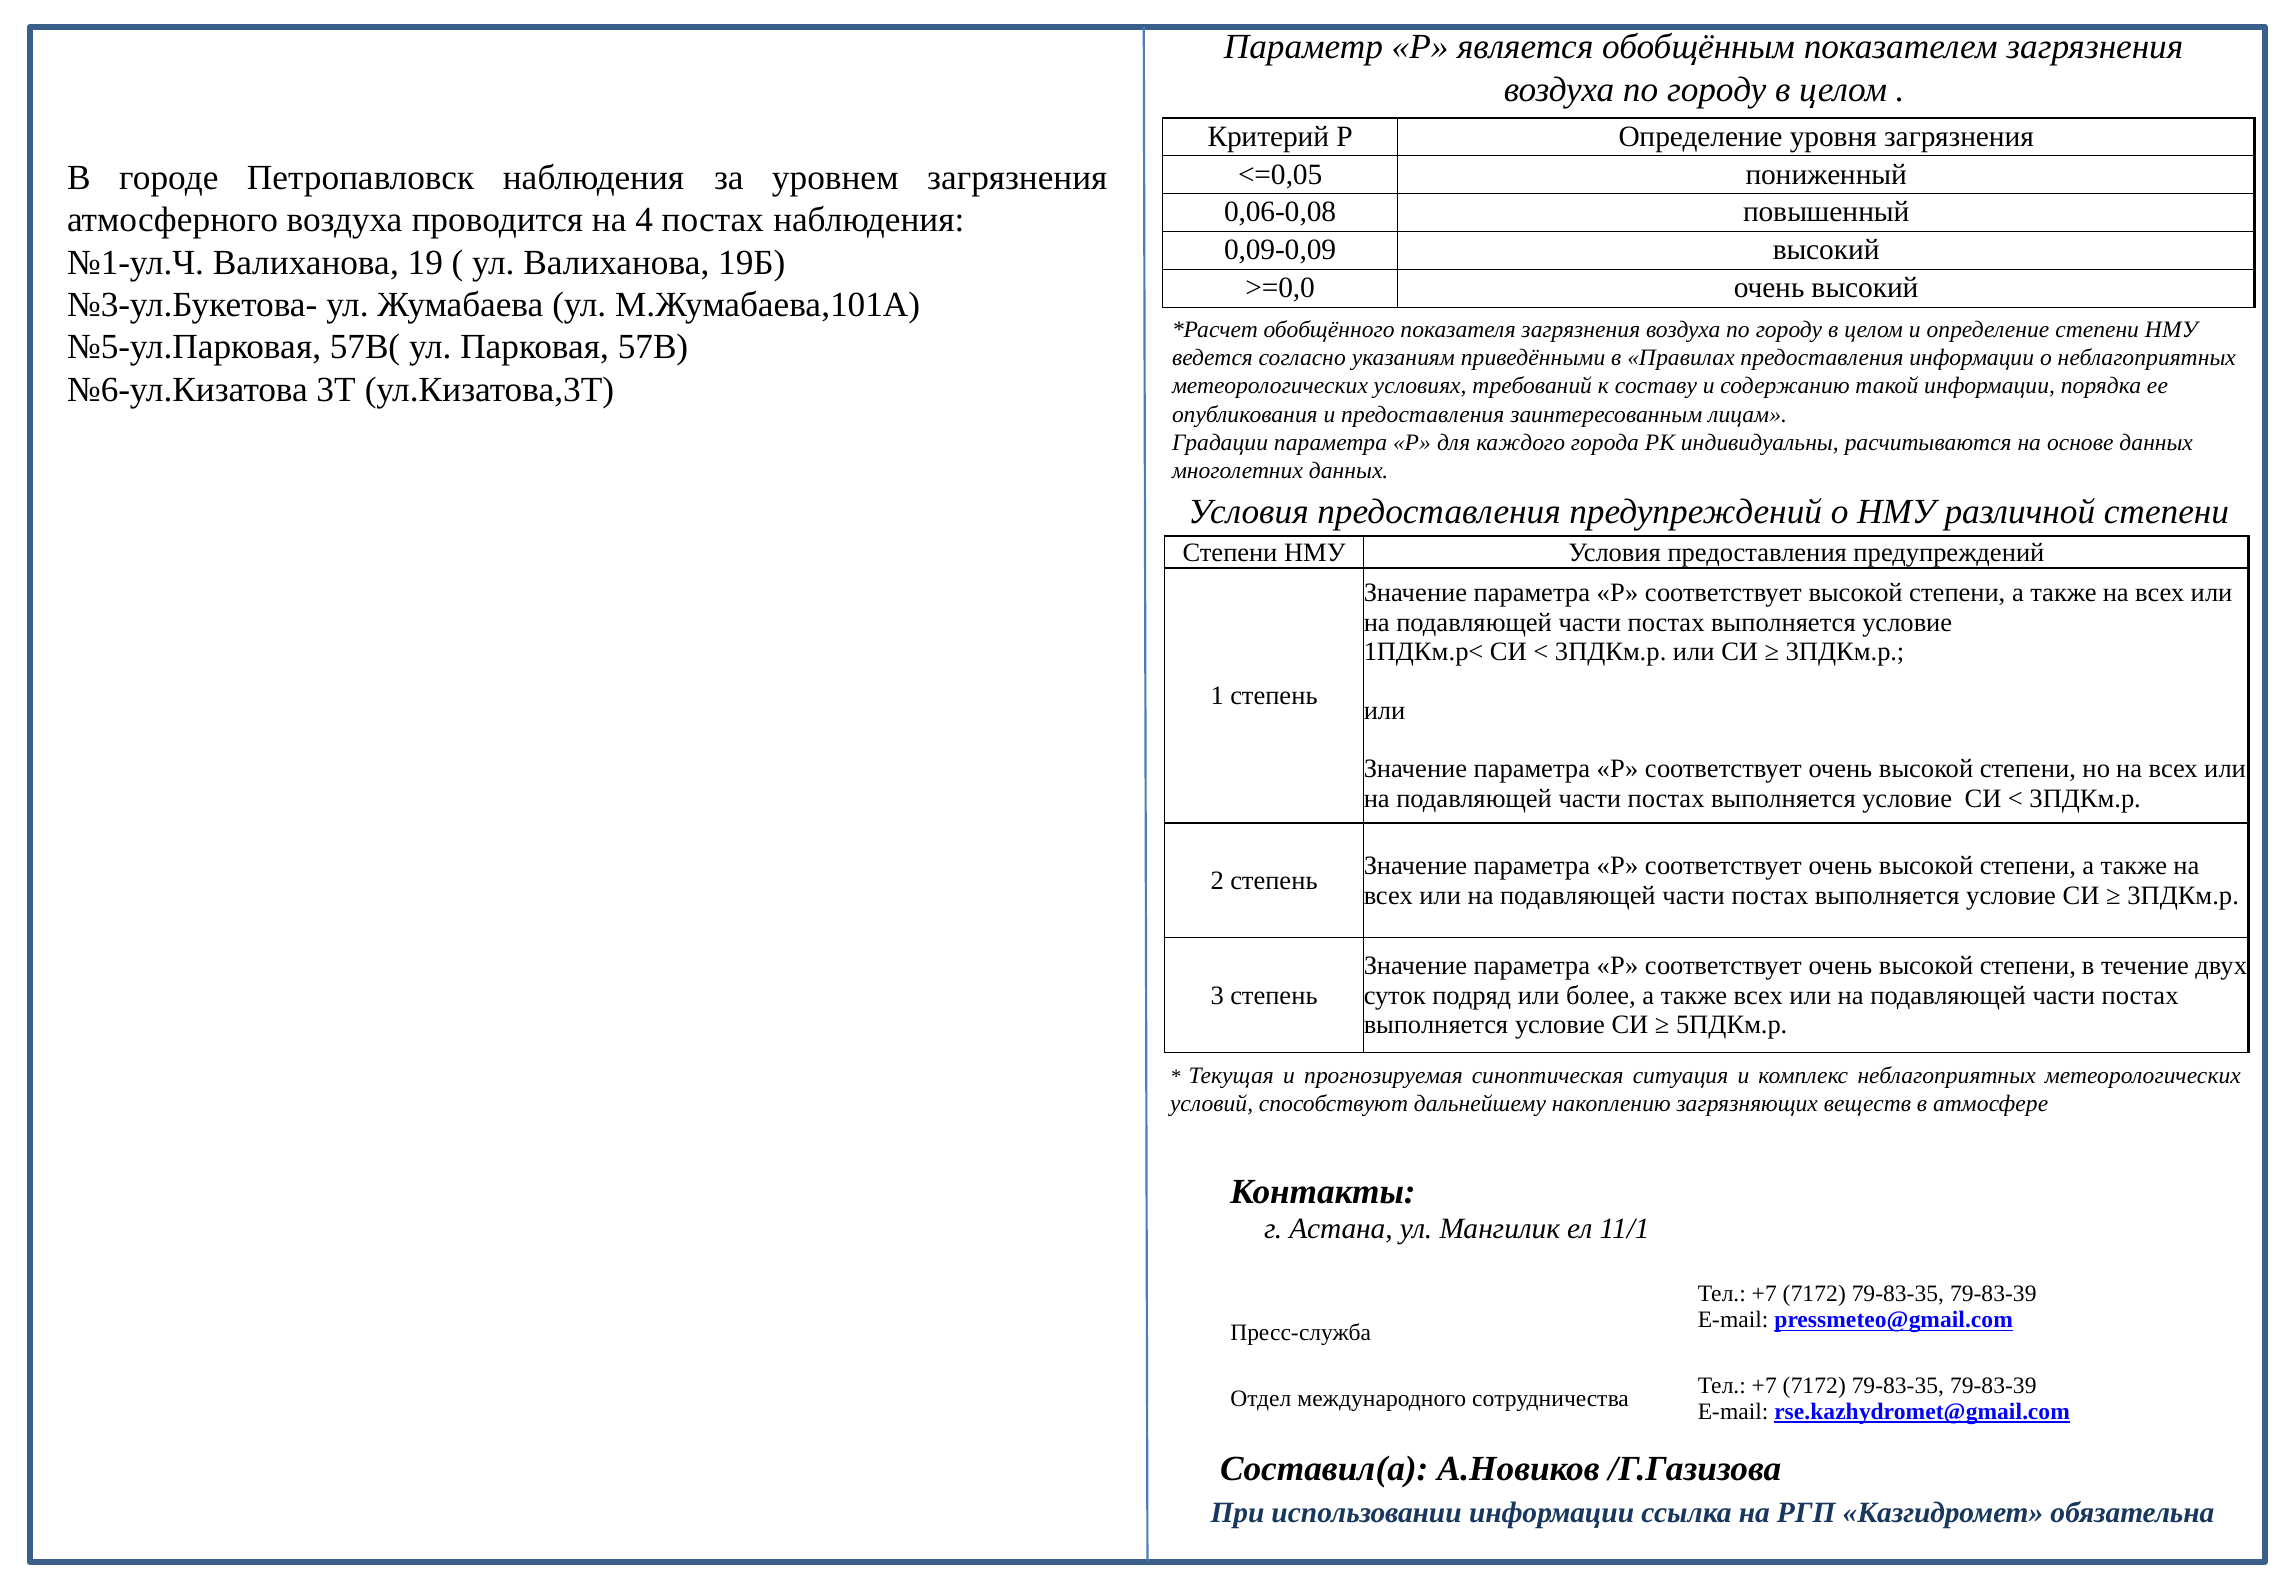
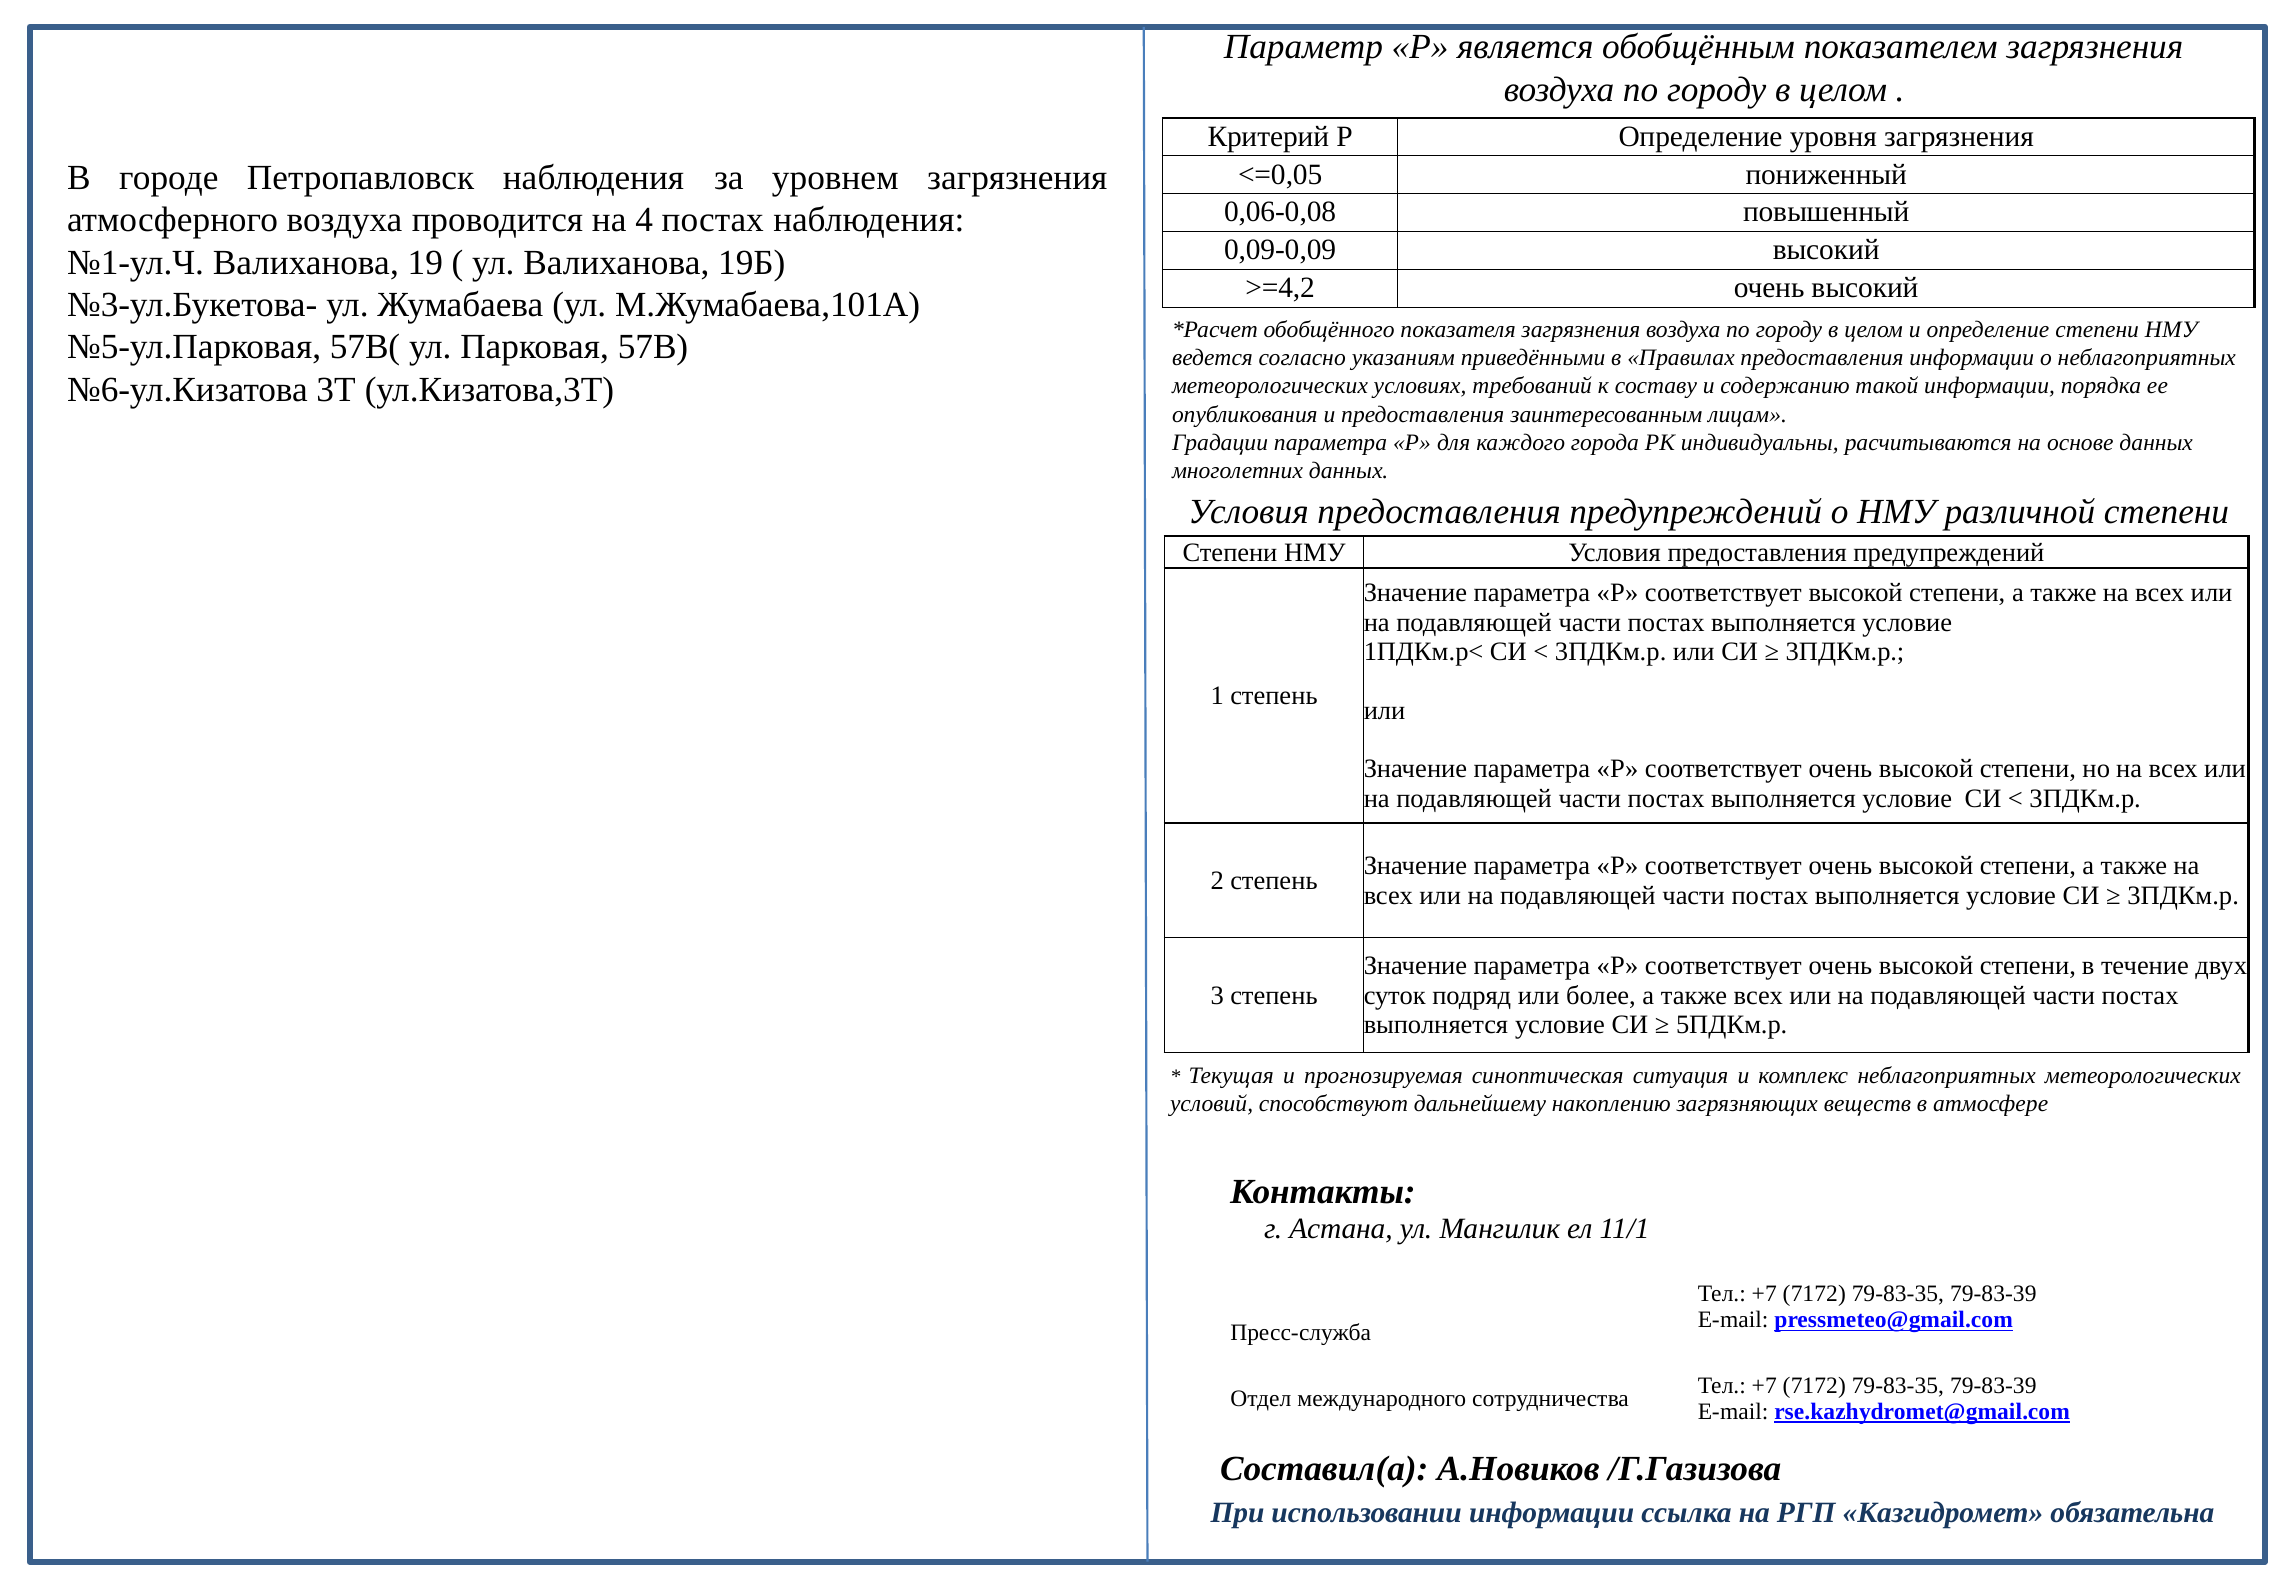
>=0,0: >=0,0 -> >=4,2 (1280, 288)
